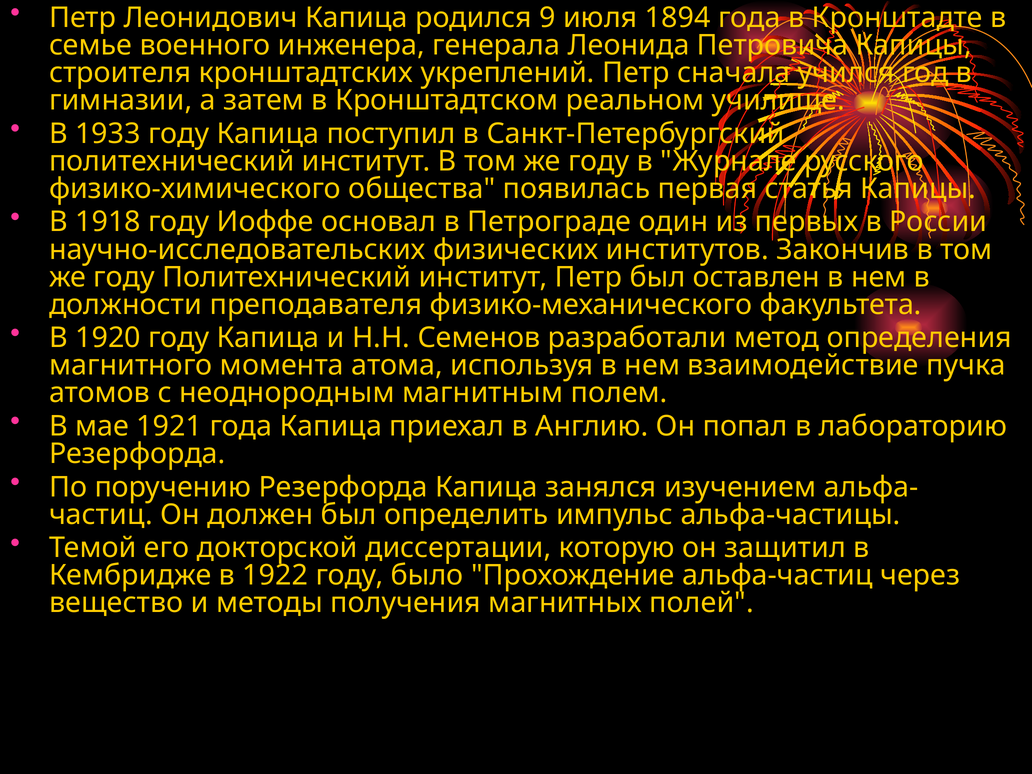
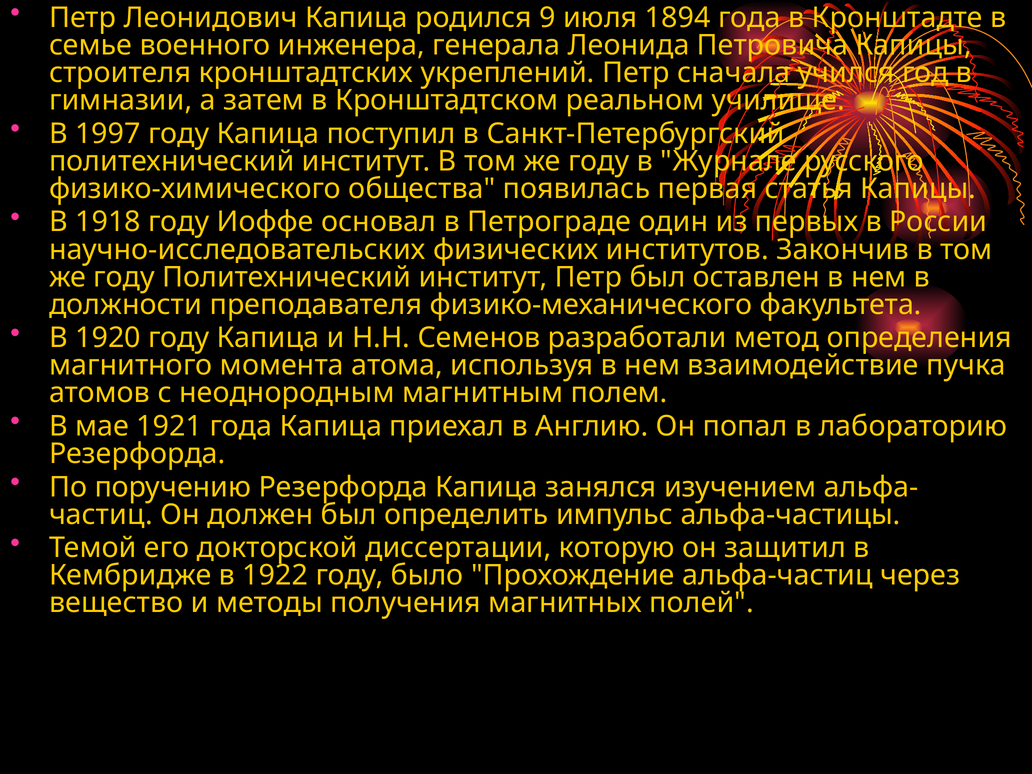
1933: 1933 -> 1997 (108, 134)
